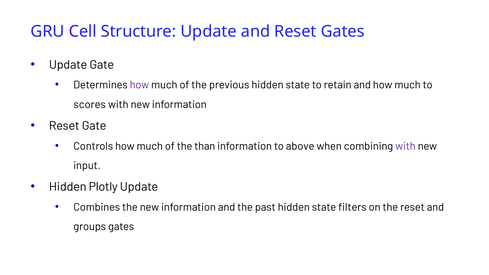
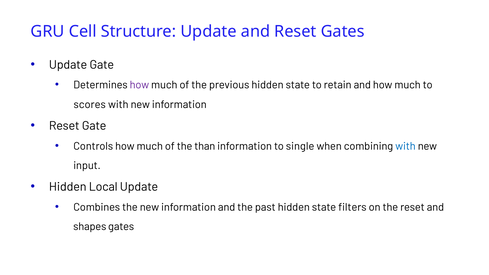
above: above -> single (300, 146)
with colour: purple -> blue (405, 146)
Plotly: Plotly -> Local (103, 187)
groups: groups -> shapes (90, 227)
